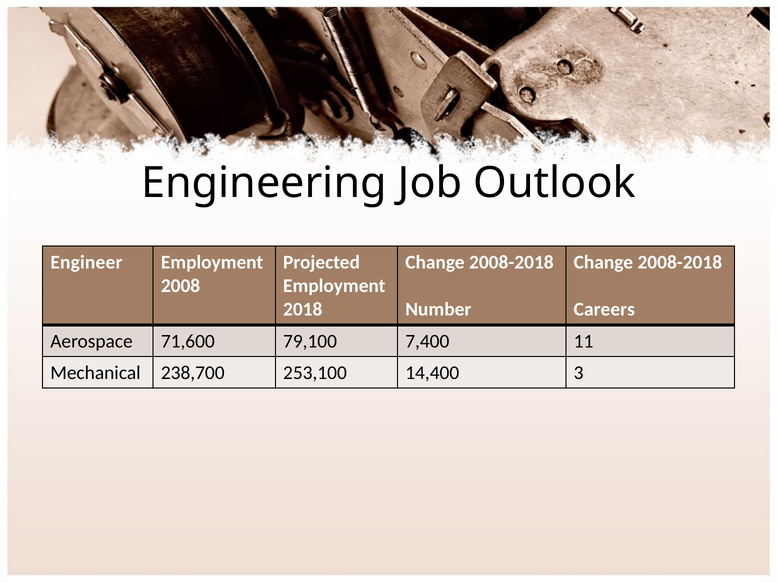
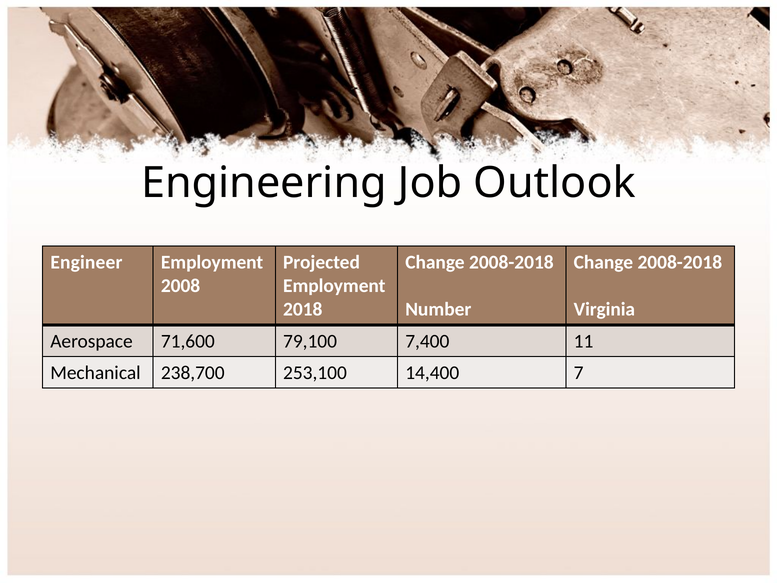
Careers: Careers -> Virginia (604, 309)
3: 3 -> 7 (579, 372)
